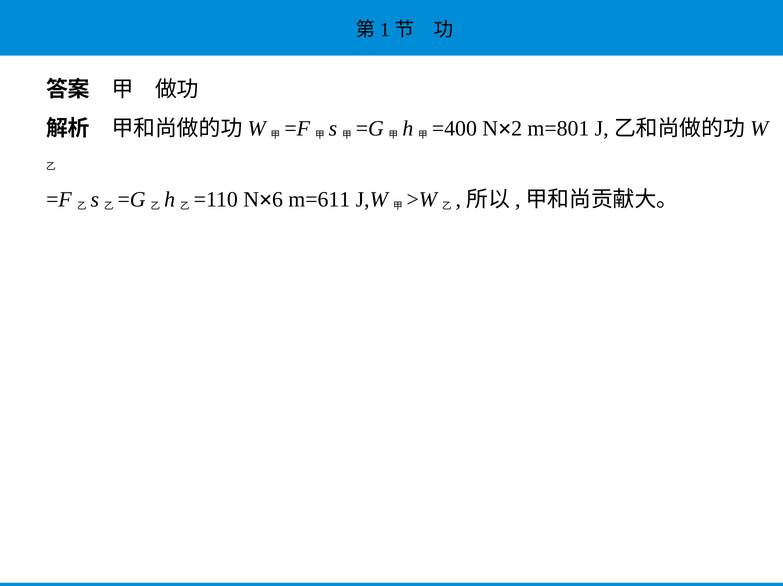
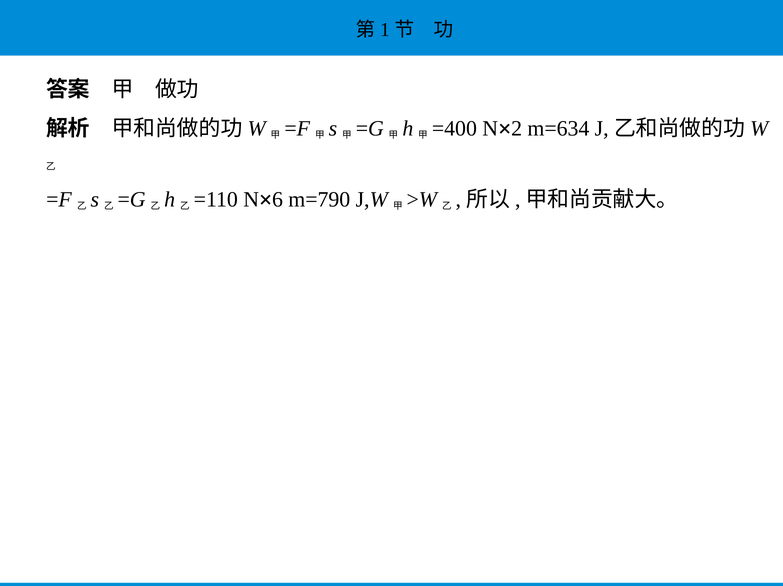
m=801: m=801 -> m=634 (558, 129)
m=611: m=611 -> m=790 (319, 199)
